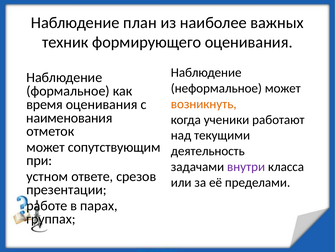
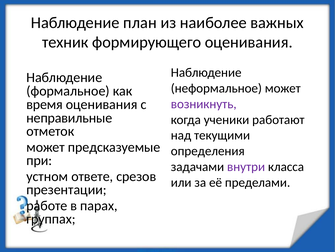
возникнуть colour: orange -> purple (204, 104)
наименования: наименования -> неправильные (69, 118)
сопутствующим: сопутствующим -> предсказуемые (114, 147)
деятельность: деятельность -> определения (208, 151)
